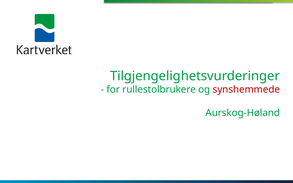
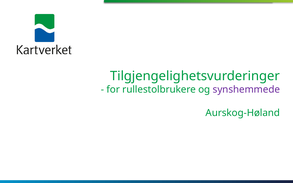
synshemmede colour: red -> purple (246, 90)
